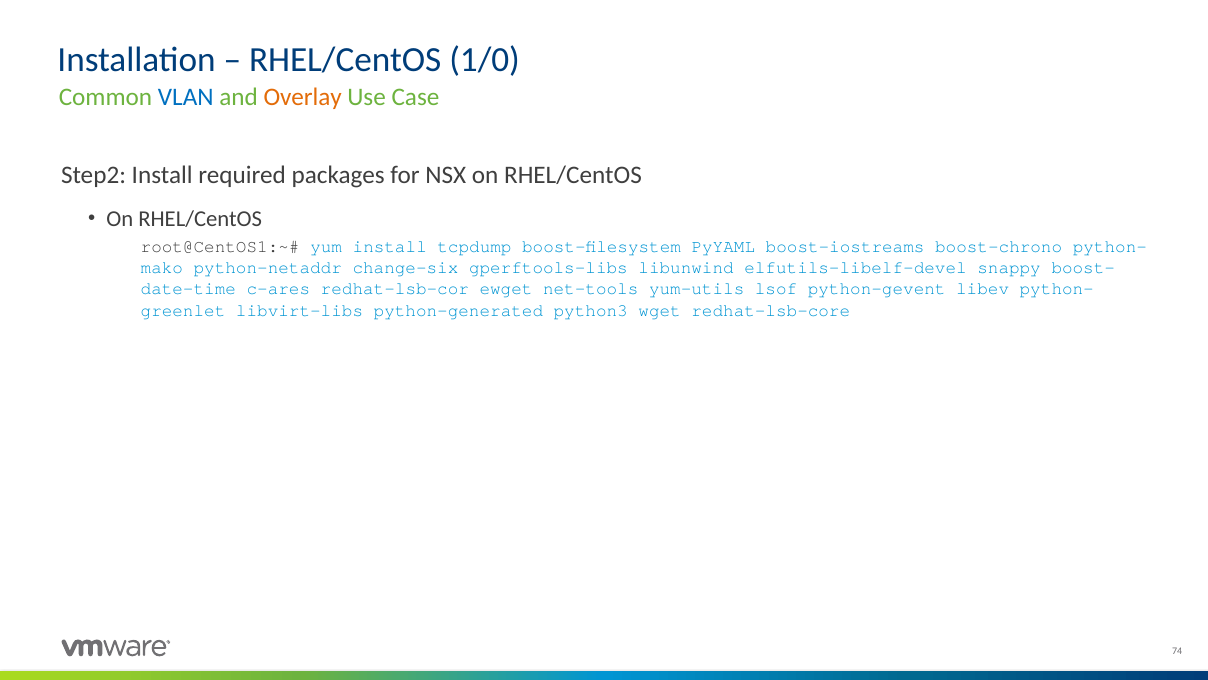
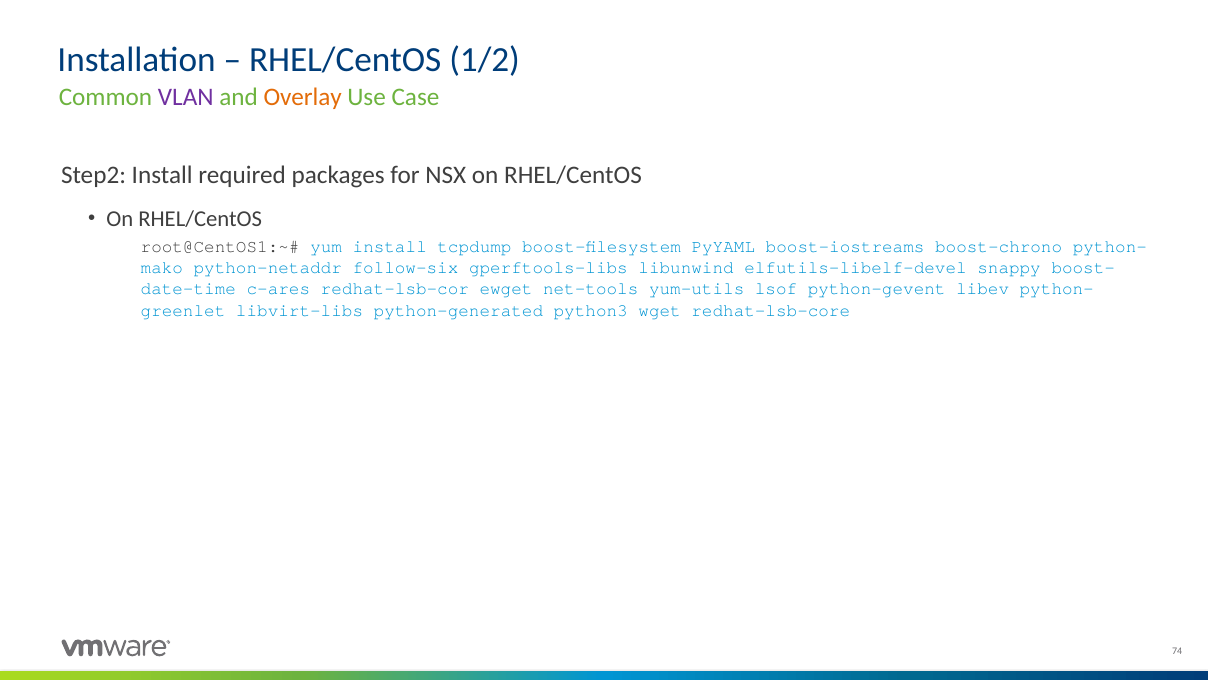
1/0: 1/0 -> 1/2 (485, 60)
VLAN colour: blue -> purple (186, 97)
change-six: change-six -> follow-six (405, 268)
